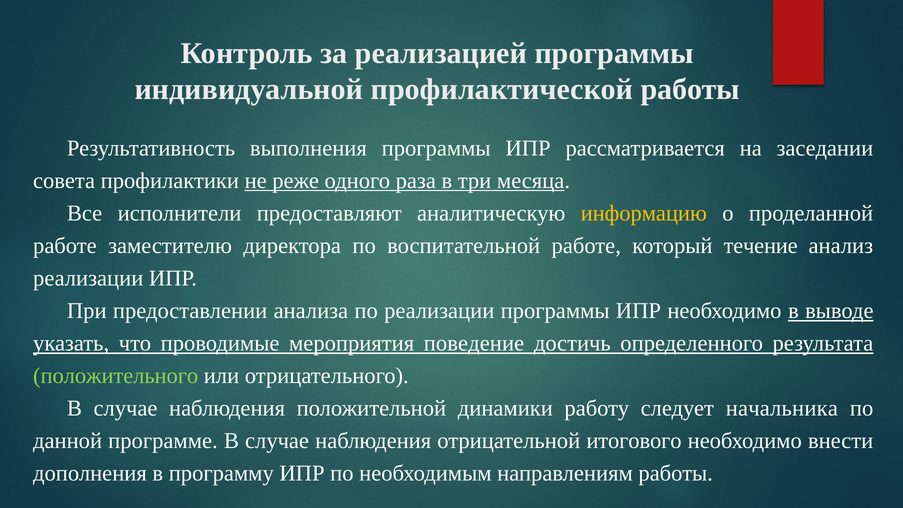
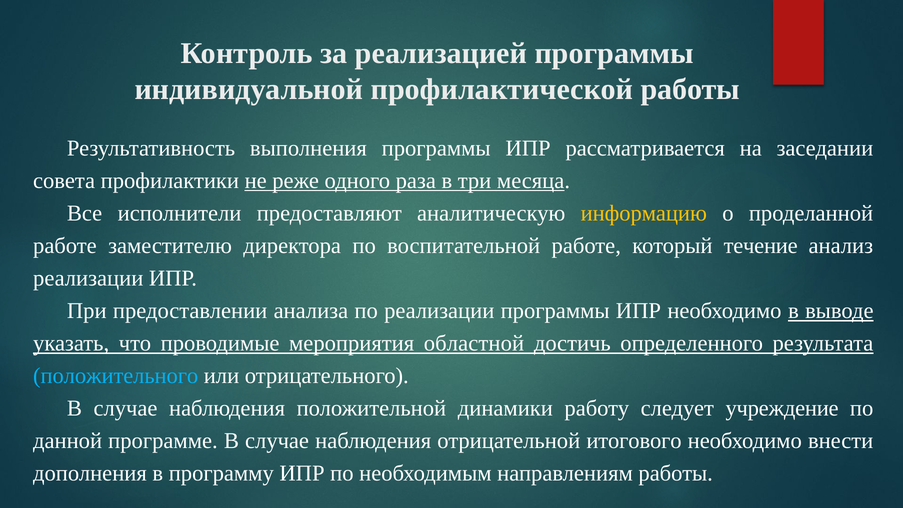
поведение: поведение -> областной (474, 343)
положительного colour: light green -> light blue (116, 376)
начальника: начальника -> учреждение (782, 408)
